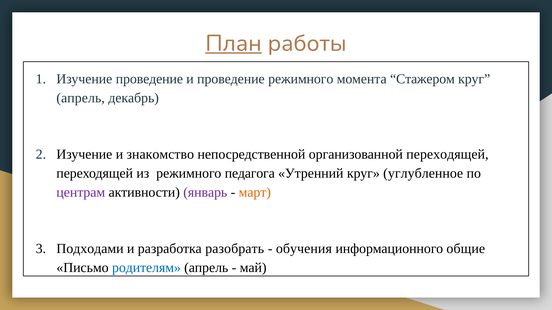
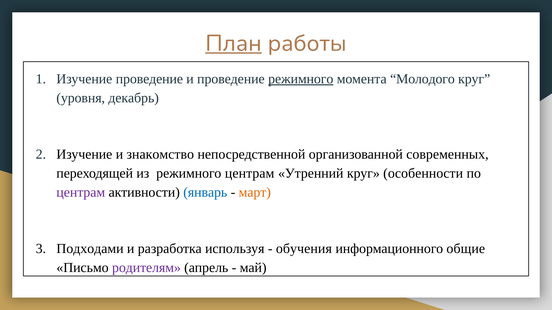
режимного underline: none -> present (301, 79)
Стажером: Стажером -> Молодого (422, 79)
апрель: апрель -> уровня (81, 98)
организованной переходящей: переходящей -> современных (447, 155)
режимного педагога: педагога -> центрам (250, 174)
углубленное: углубленное -> особенности (423, 174)
январь colour: purple -> blue (205, 193)
разобрать: разобрать -> используя (235, 249)
родителям colour: blue -> purple (146, 268)
